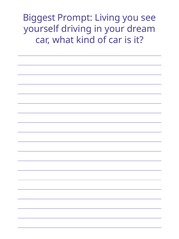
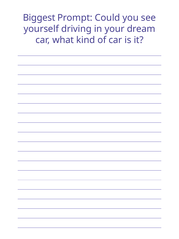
Living: Living -> Could (107, 18)
